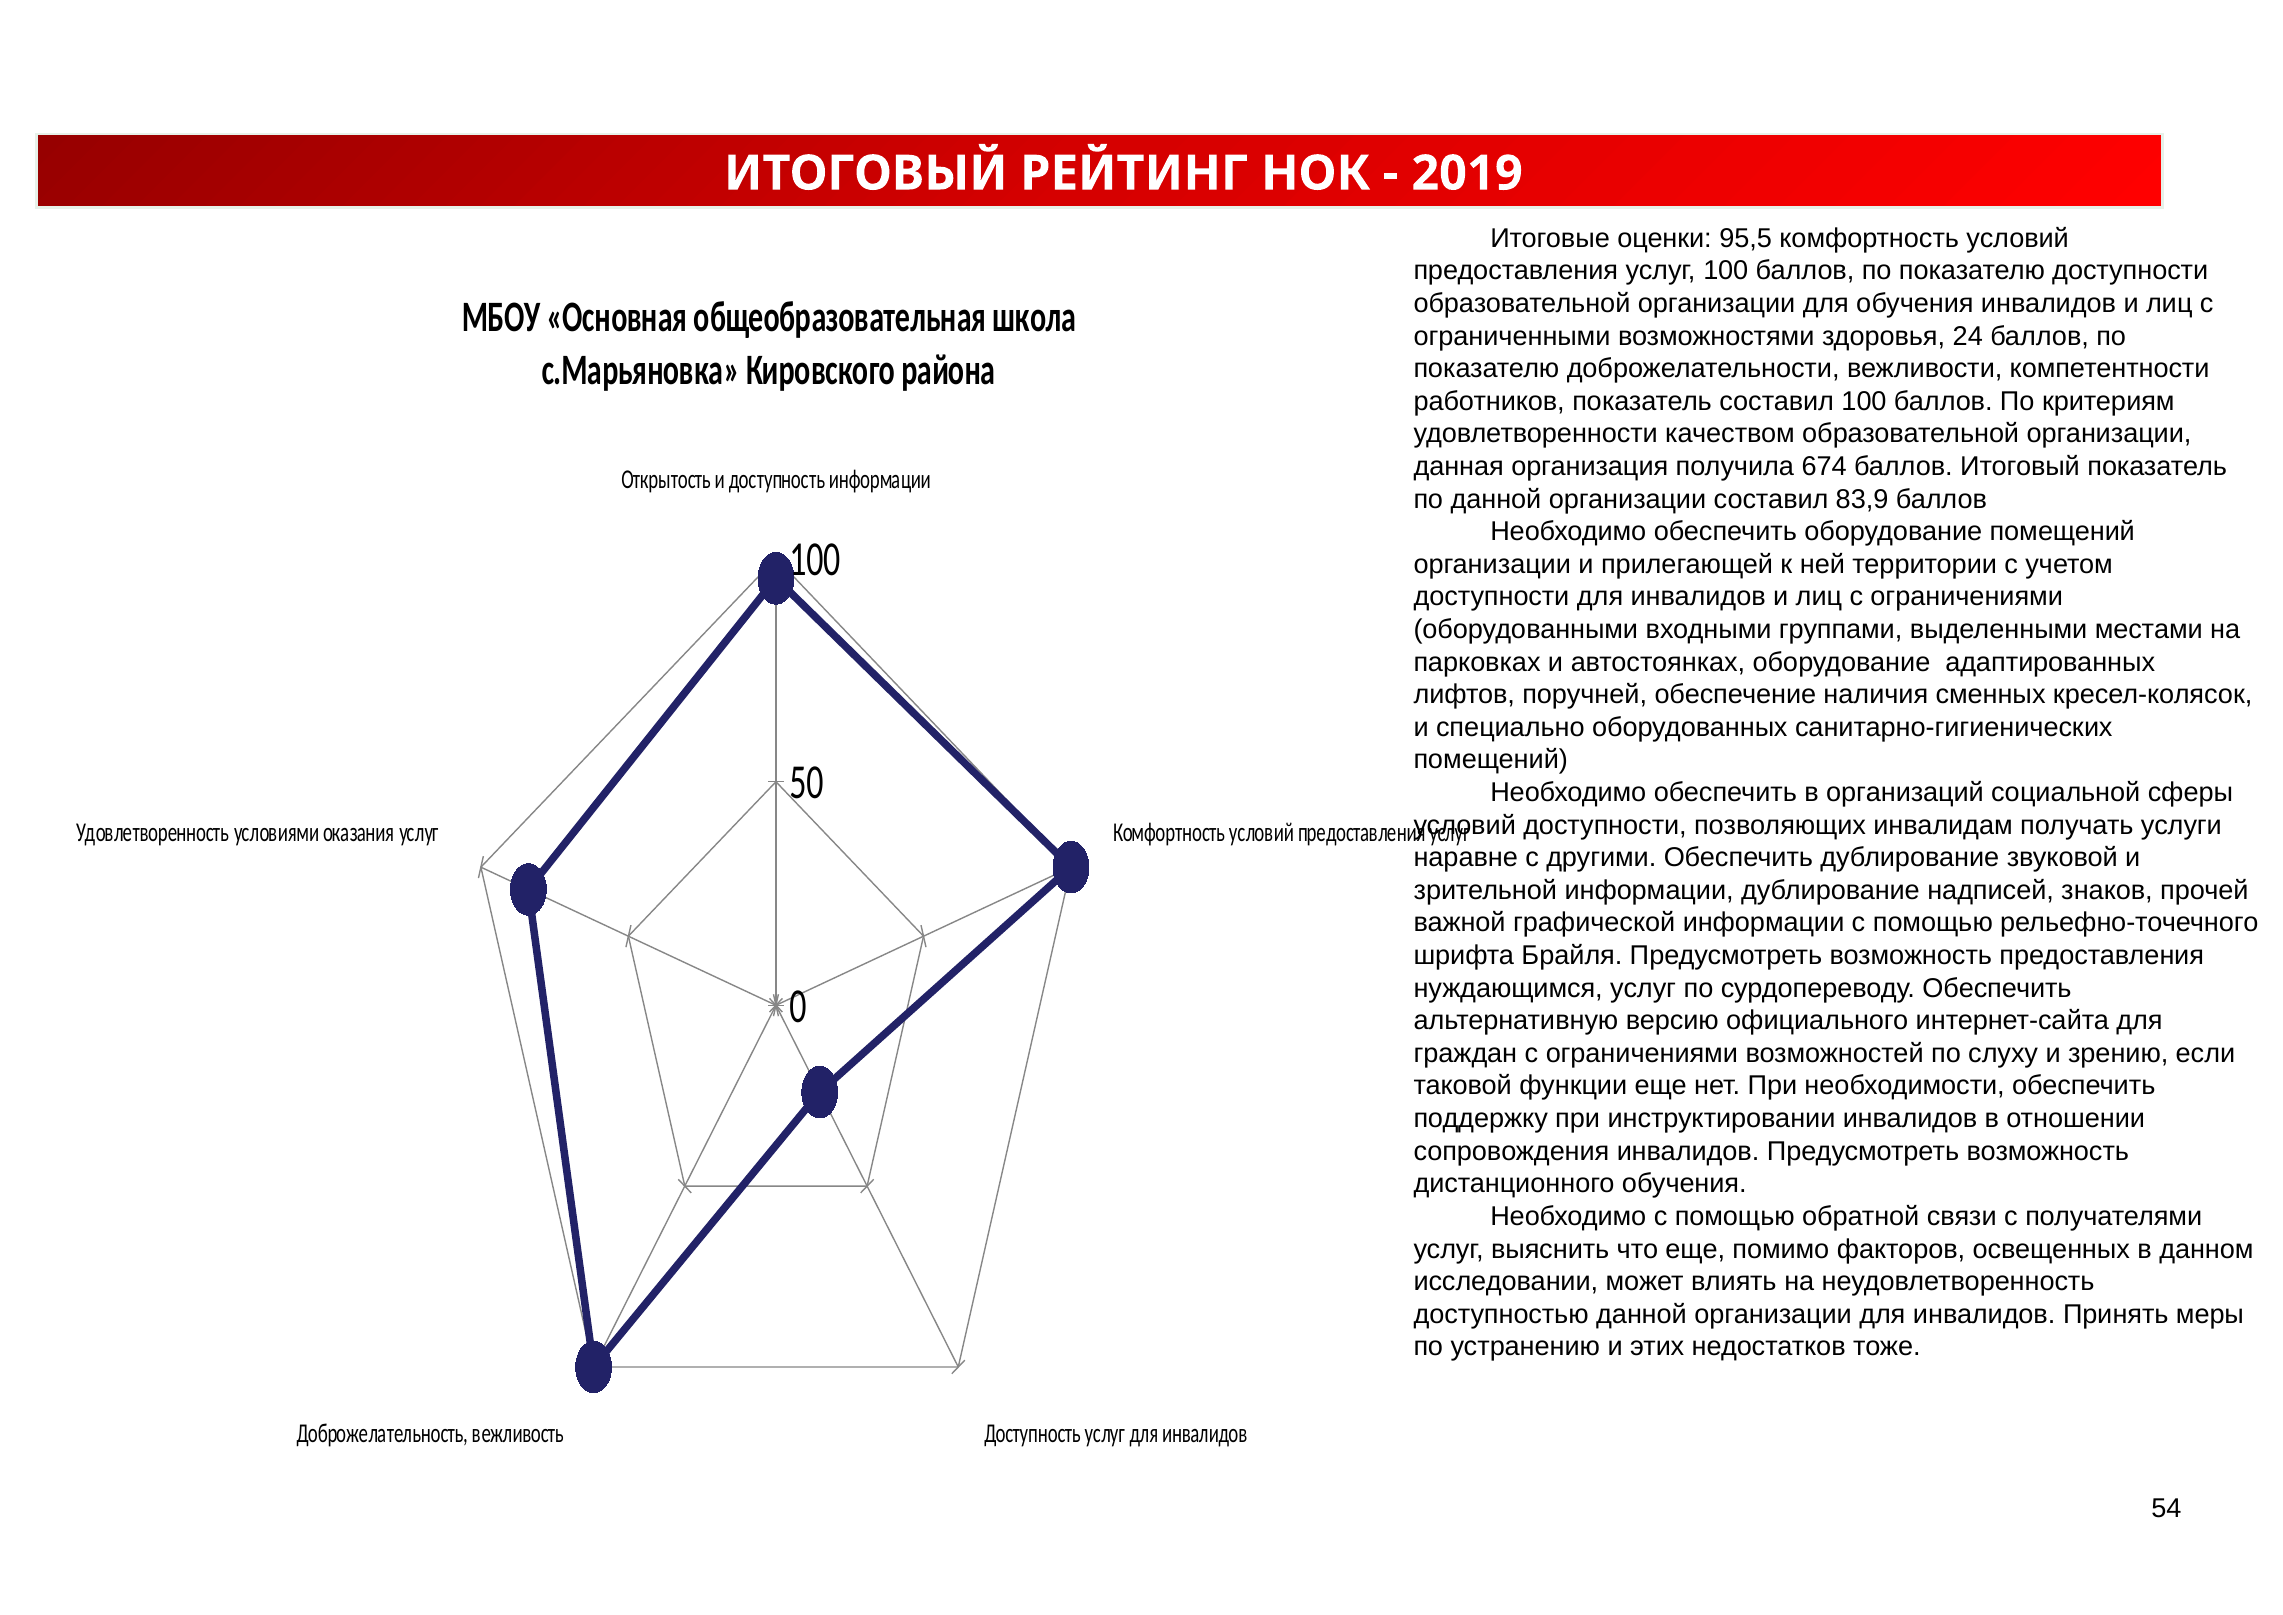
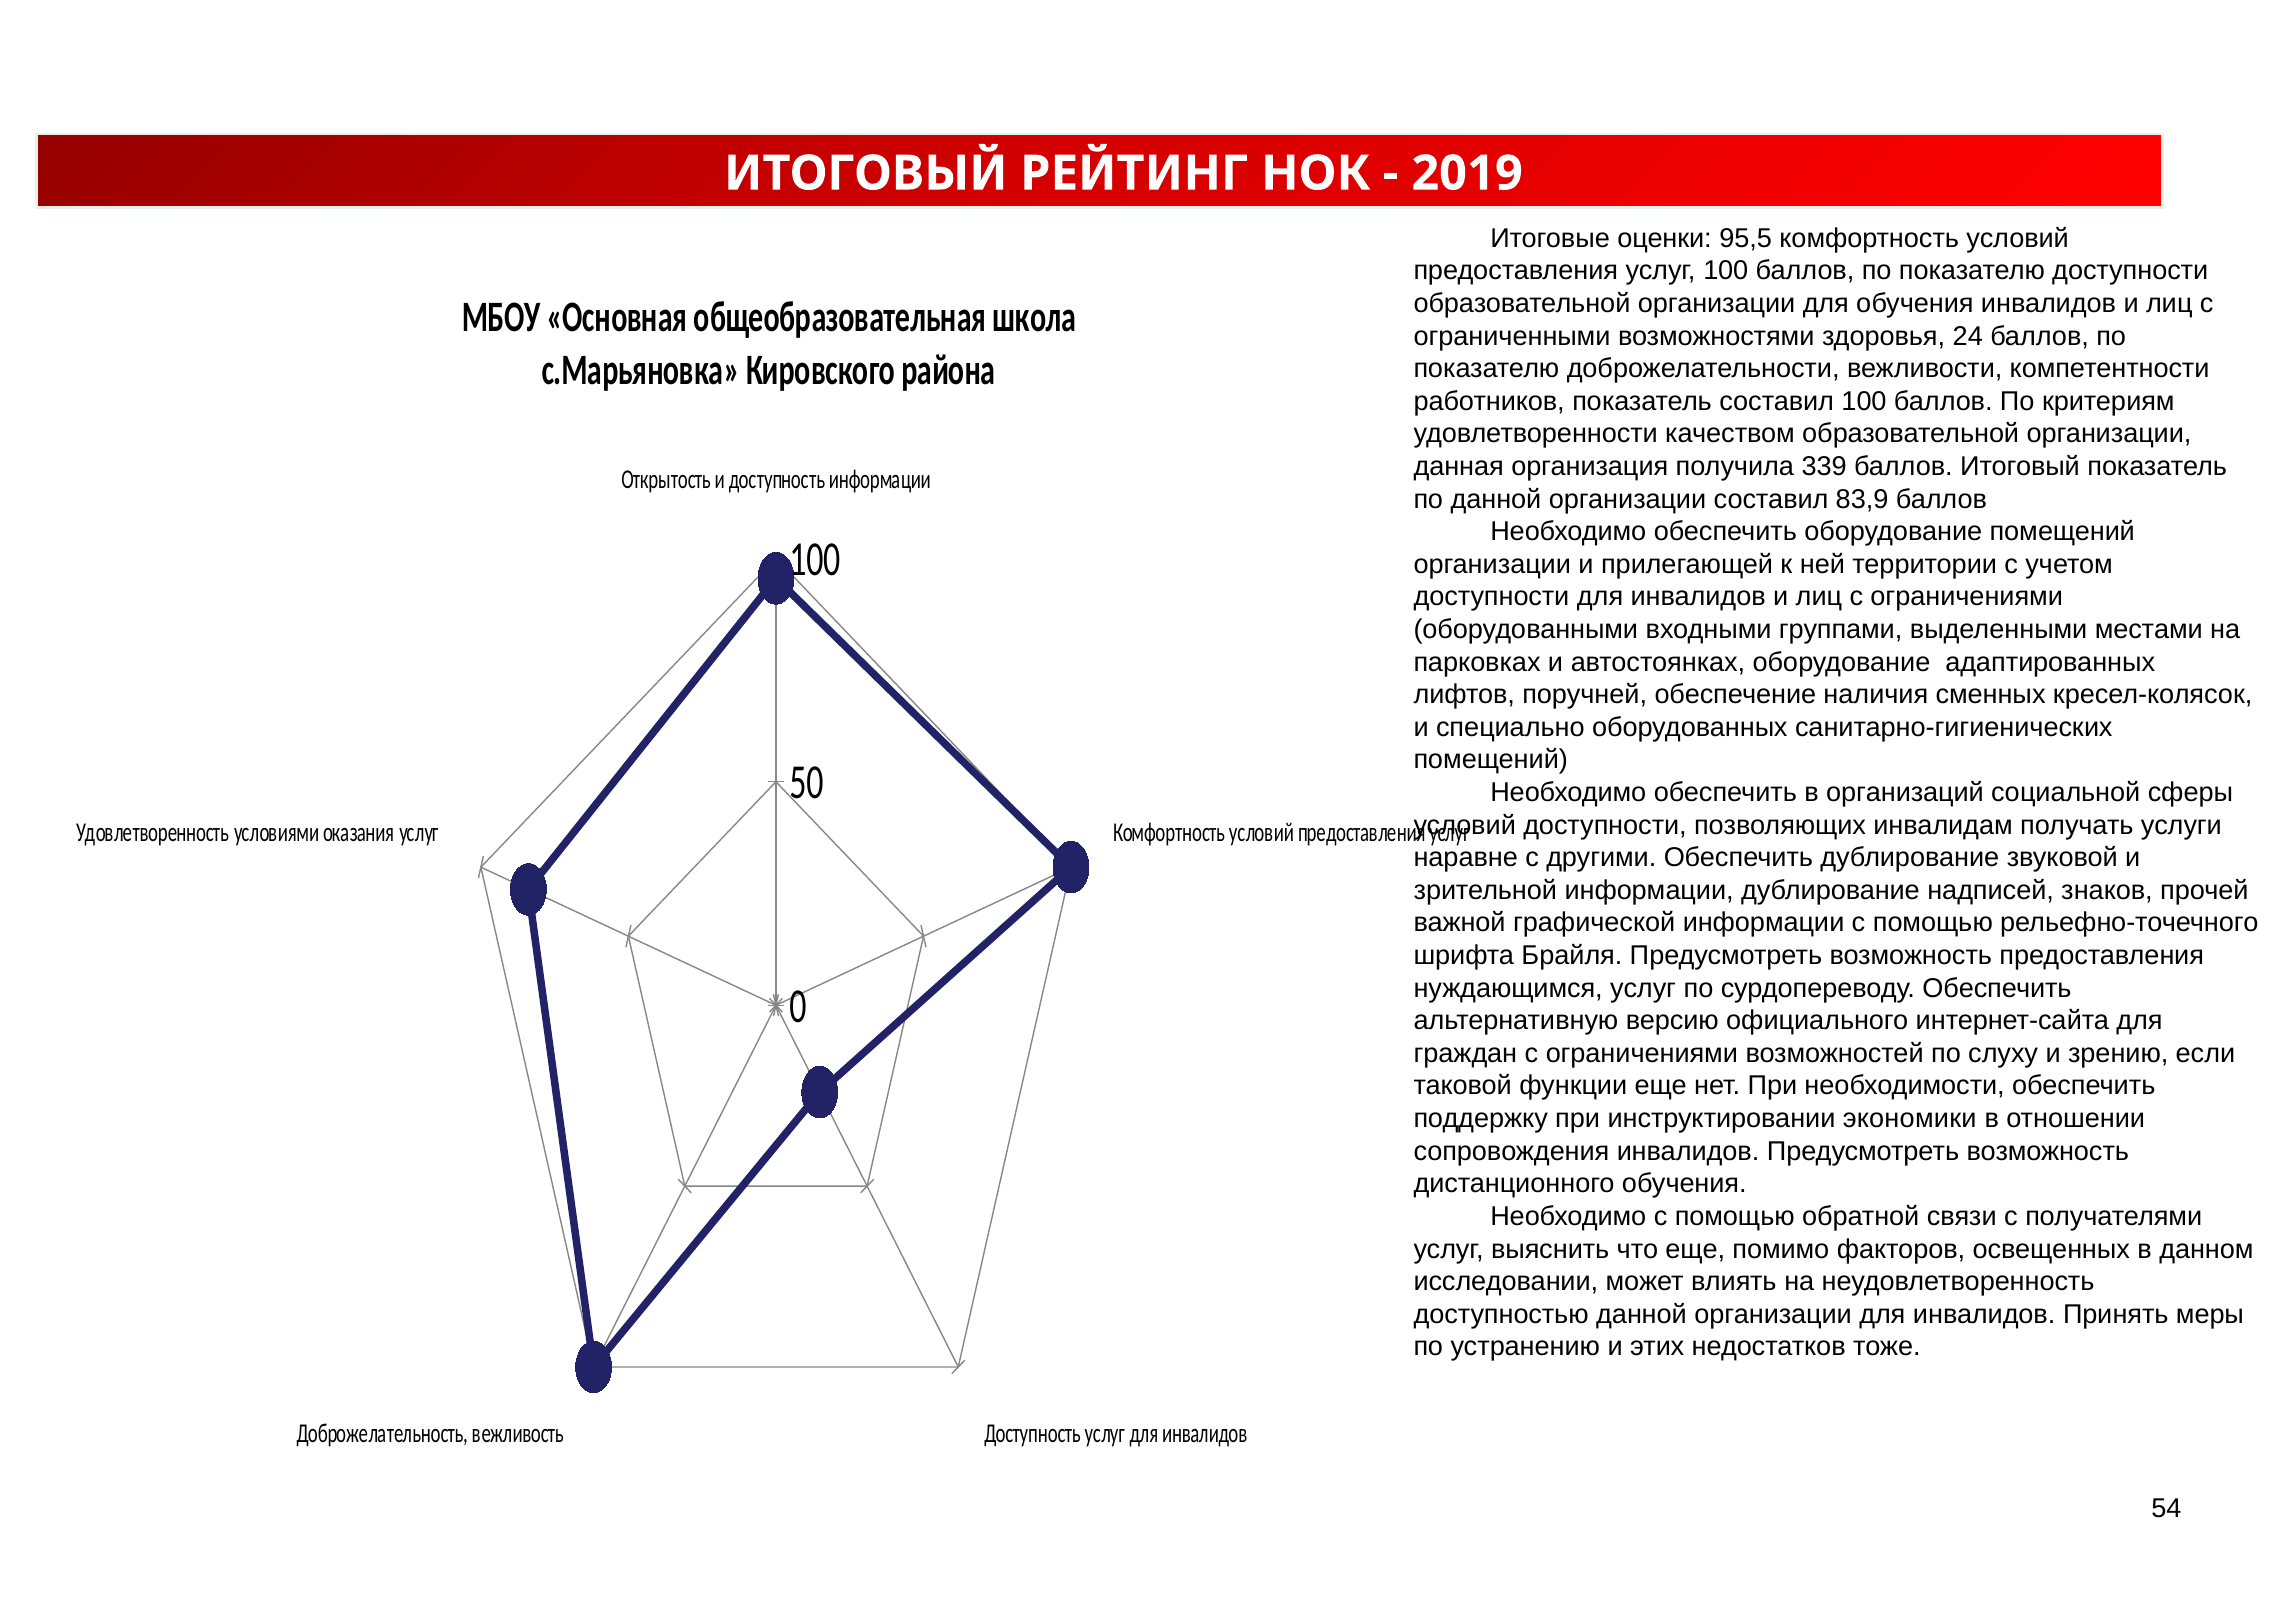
674: 674 -> 339 (1824, 466)
инструктировании инвалидов: инвалидов -> экономики (1910, 1118)
